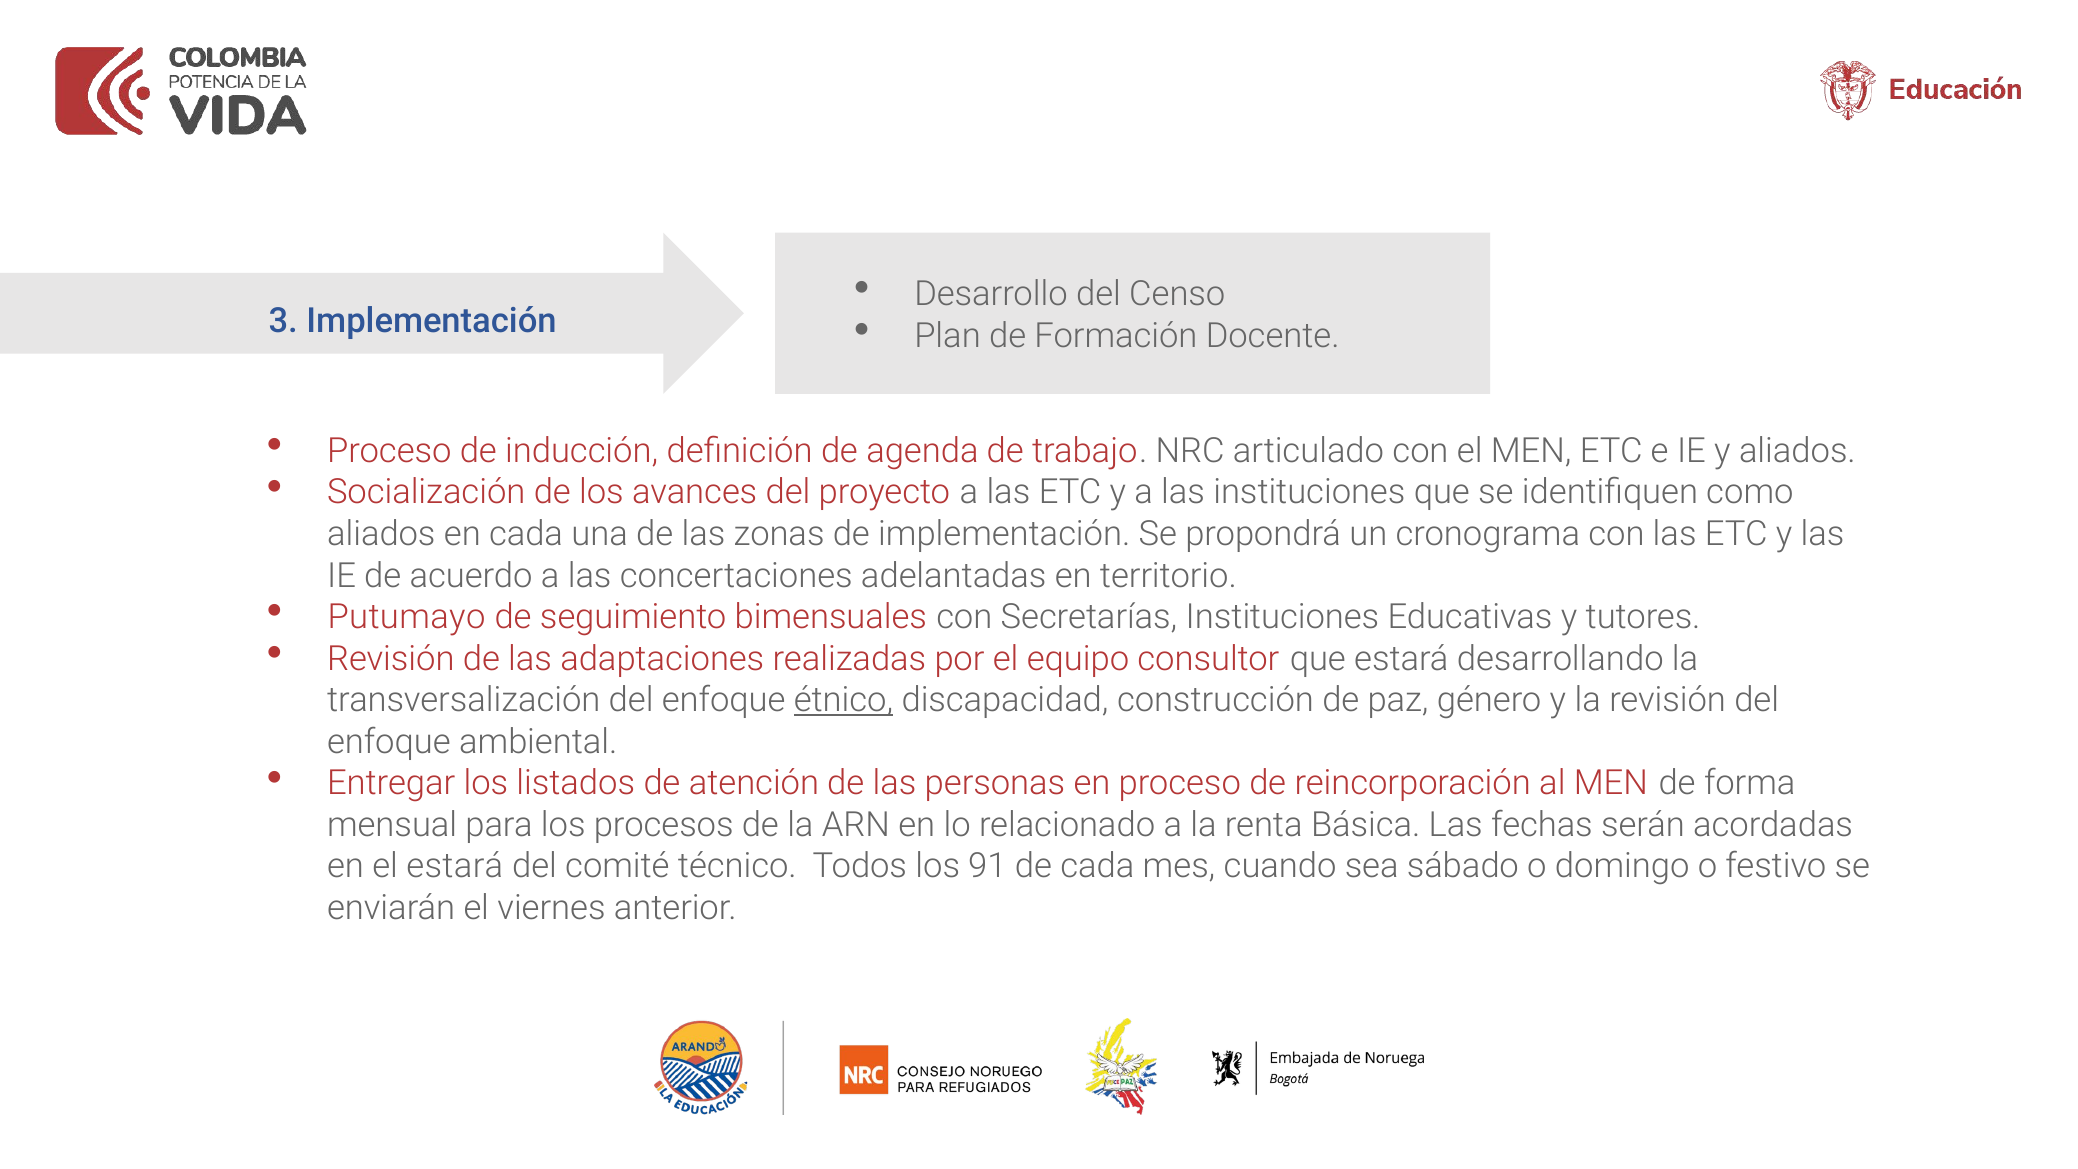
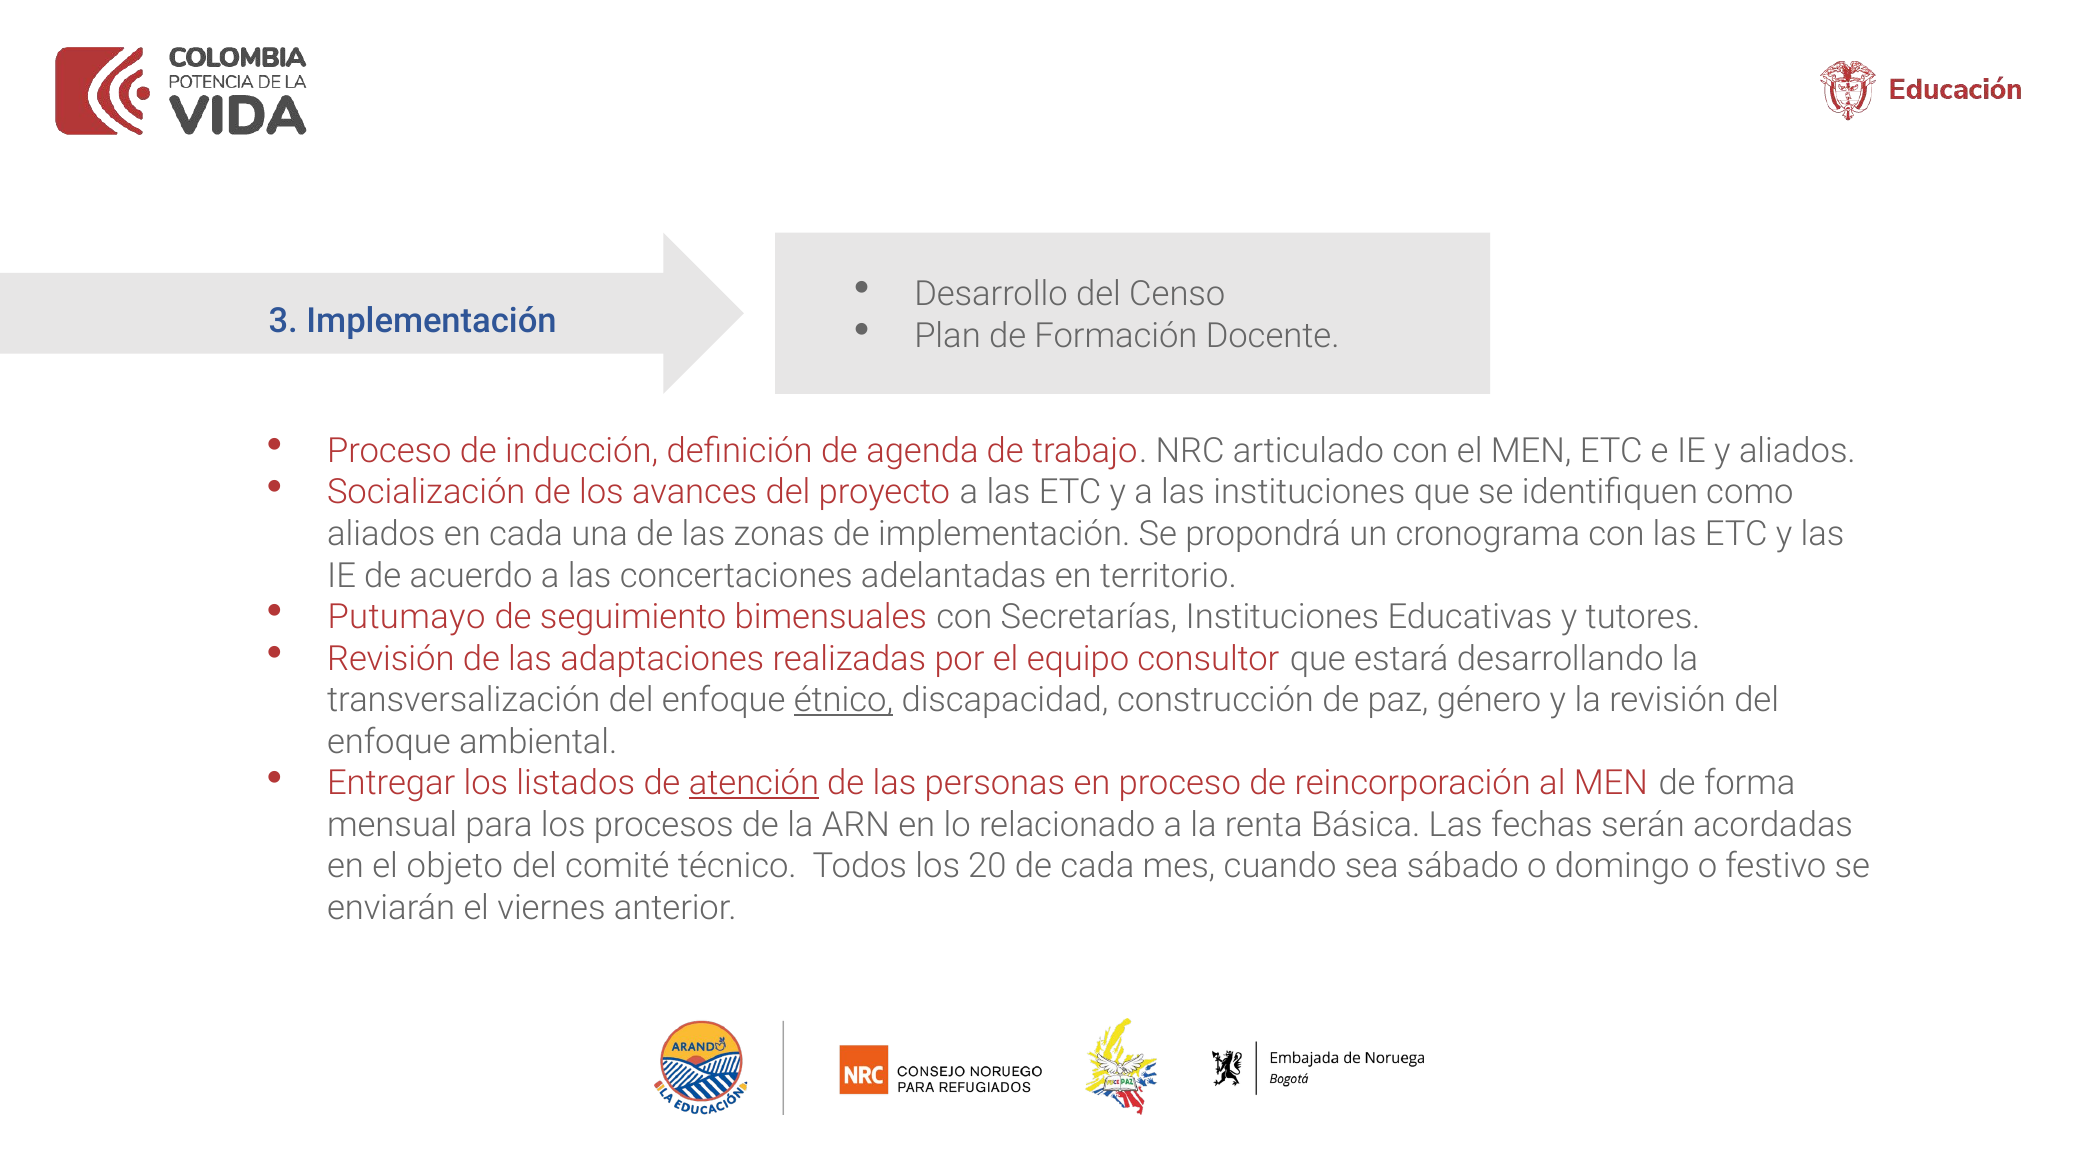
atención underline: none -> present (754, 783)
el estará: estará -> objeto (455, 866)
91: 91 -> 20 (987, 866)
